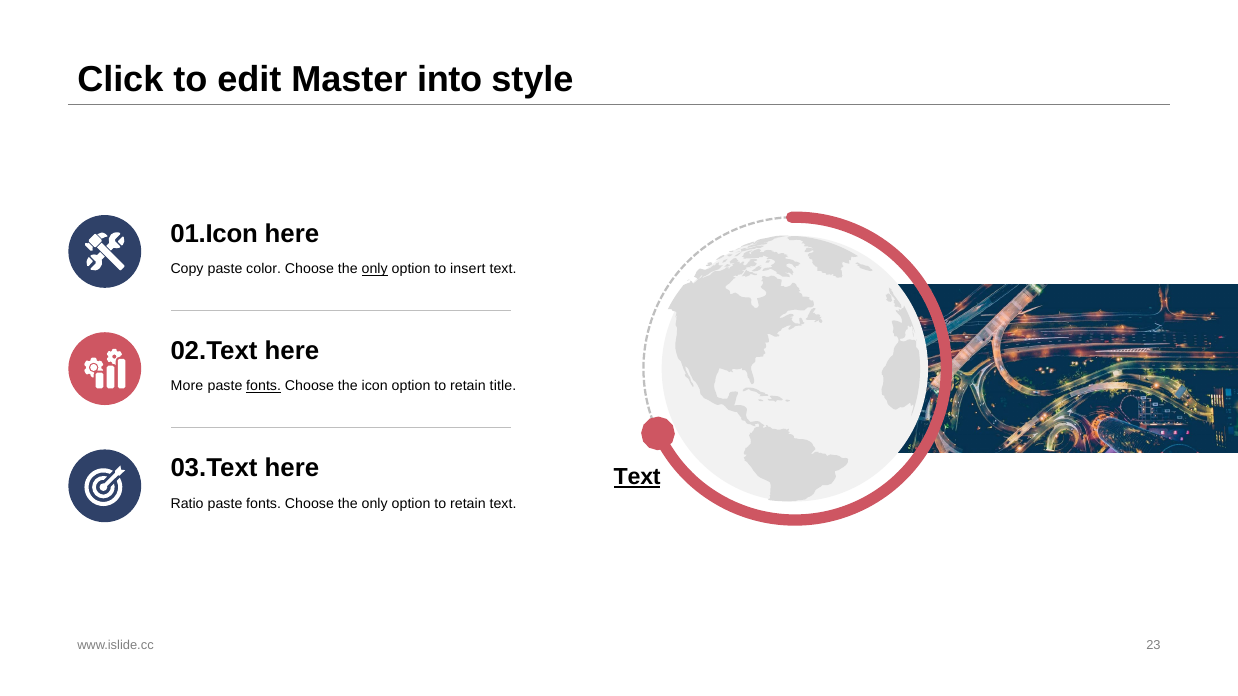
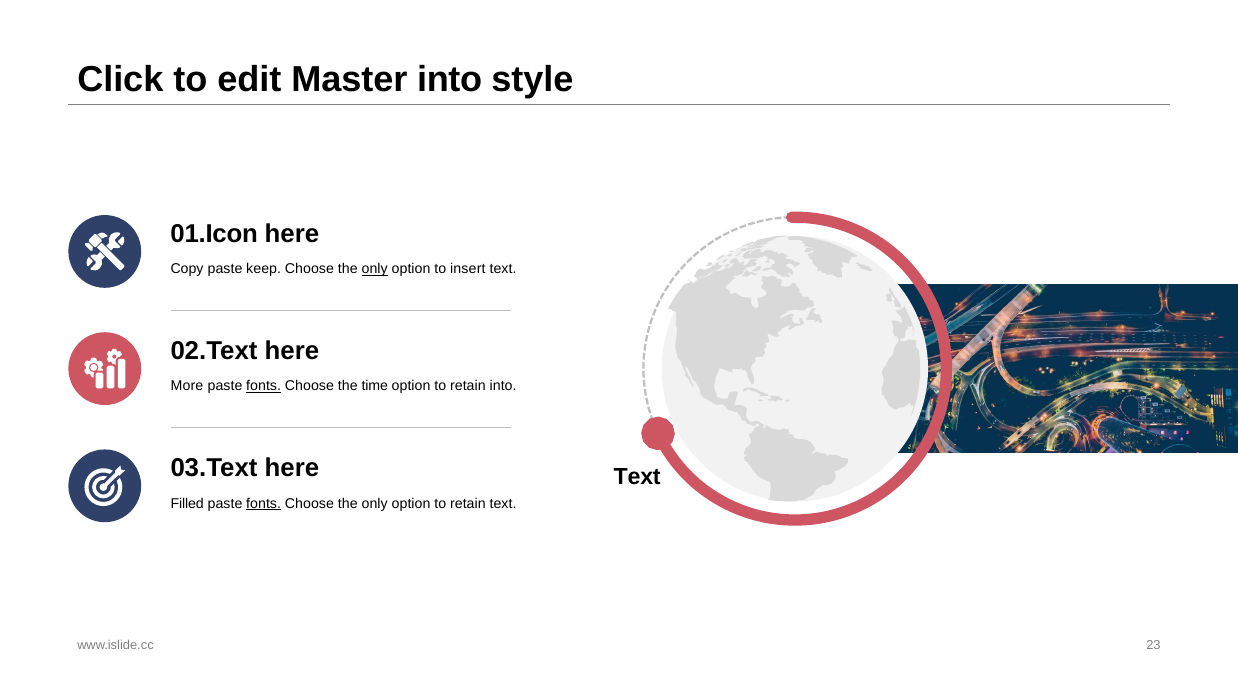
color: color -> keep (264, 269)
icon: icon -> time (375, 386)
retain title: title -> into (503, 386)
Text underline: present -> none (637, 477)
Ratio: Ratio -> Filled (187, 504)
fonts underline: none -> present (264, 504)
